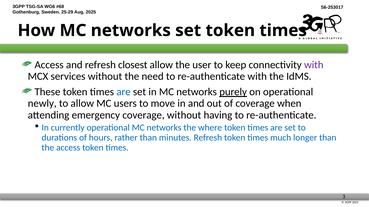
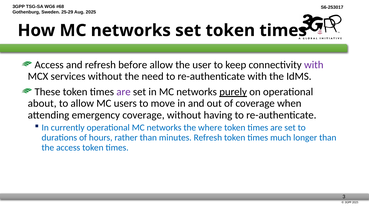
closest: closest -> before (133, 65)
are colour: blue -> purple (124, 92)
newly: newly -> about (42, 104)
